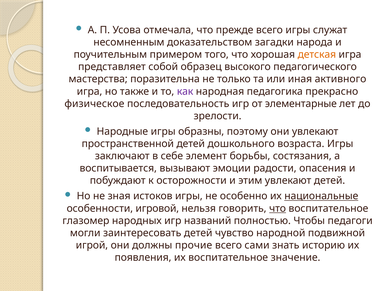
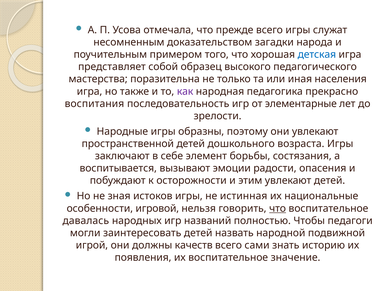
детская colour: orange -> blue (317, 55)
активного: активного -> населения (341, 79)
физическое: физическое -> воспитания (94, 104)
особенно: особенно -> истинная (244, 197)
национальные underline: present -> none (321, 197)
глазомер: глазомер -> давалась (86, 221)
чувство: чувство -> назвать (234, 234)
прочие: прочие -> качеств (194, 246)
